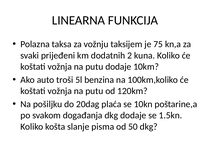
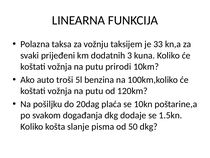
75: 75 -> 33 (158, 44)
2: 2 -> 3 (130, 55)
putu dodaje: dodaje -> prirodi (118, 66)
